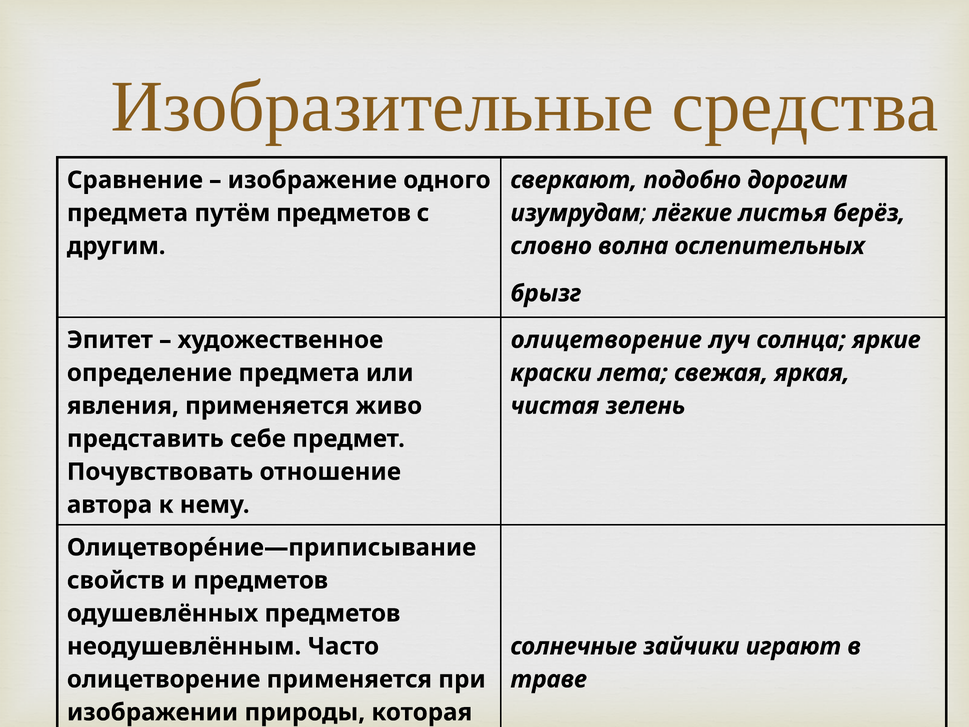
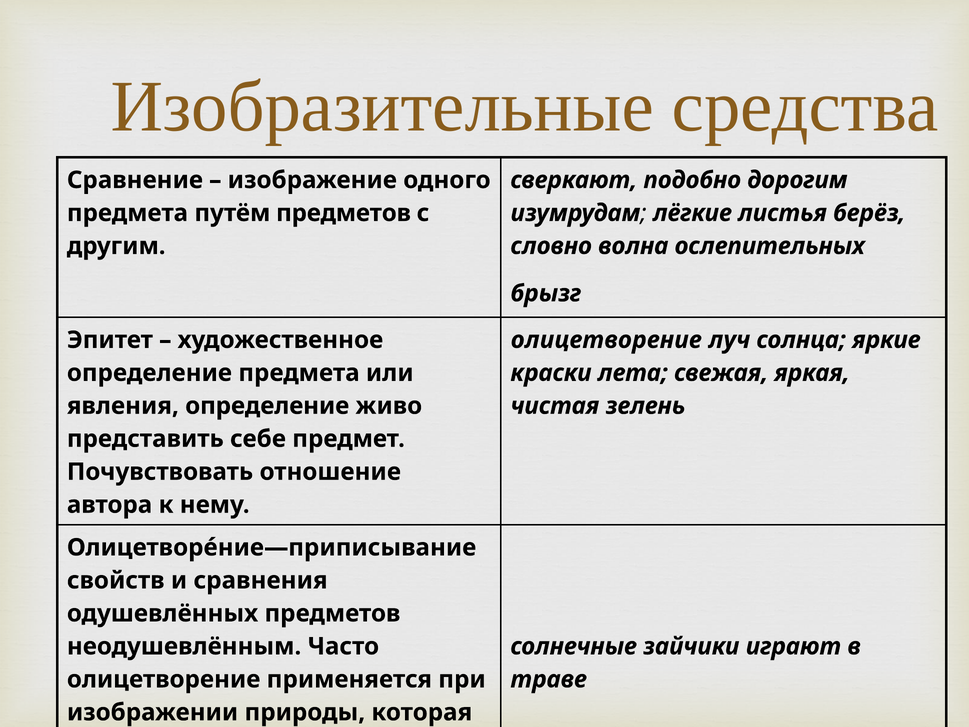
явления применяется: применяется -> определение (267, 406)
и предметов: предметов -> сравнения (261, 580)
